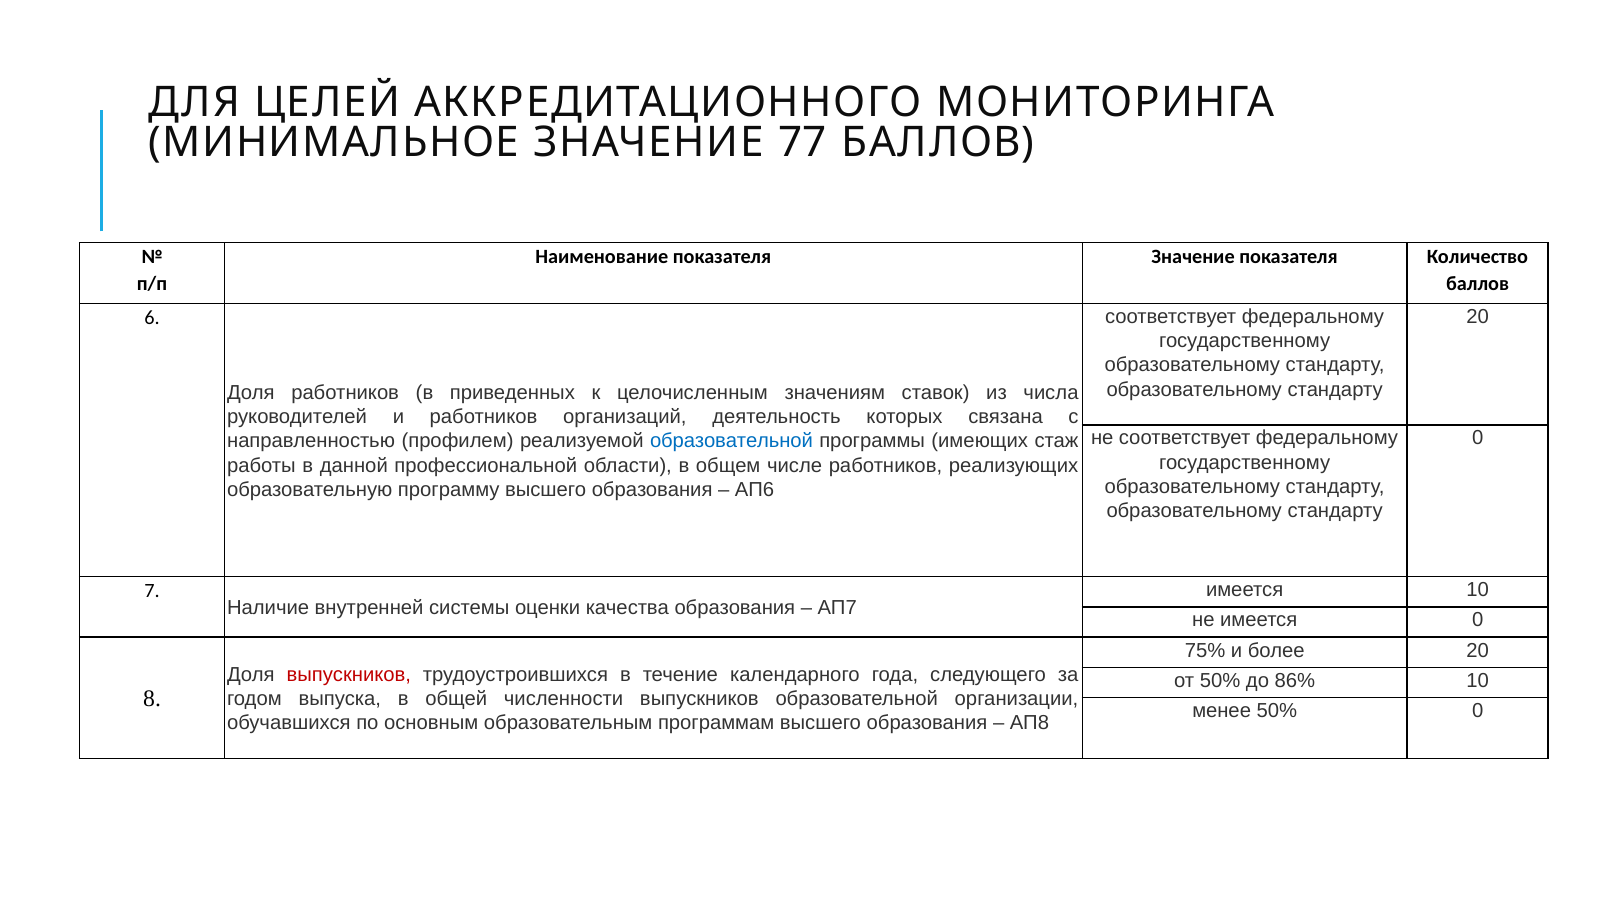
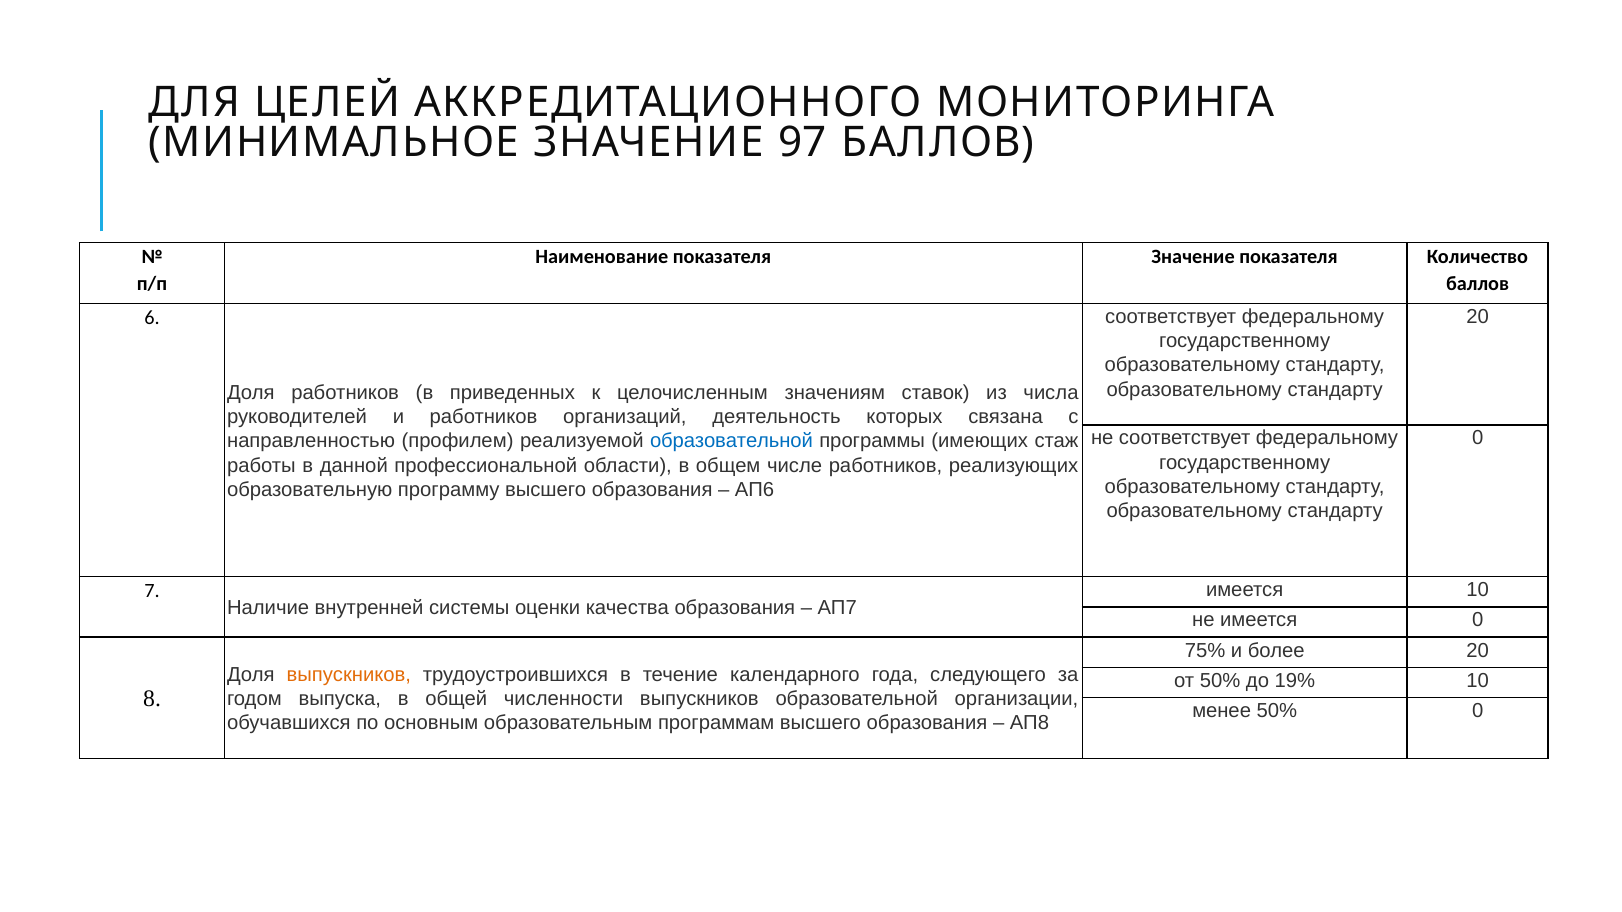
77: 77 -> 97 (803, 143)
выпускников colour: red -> orange (349, 675)
86%: 86% -> 19% (1295, 681)
